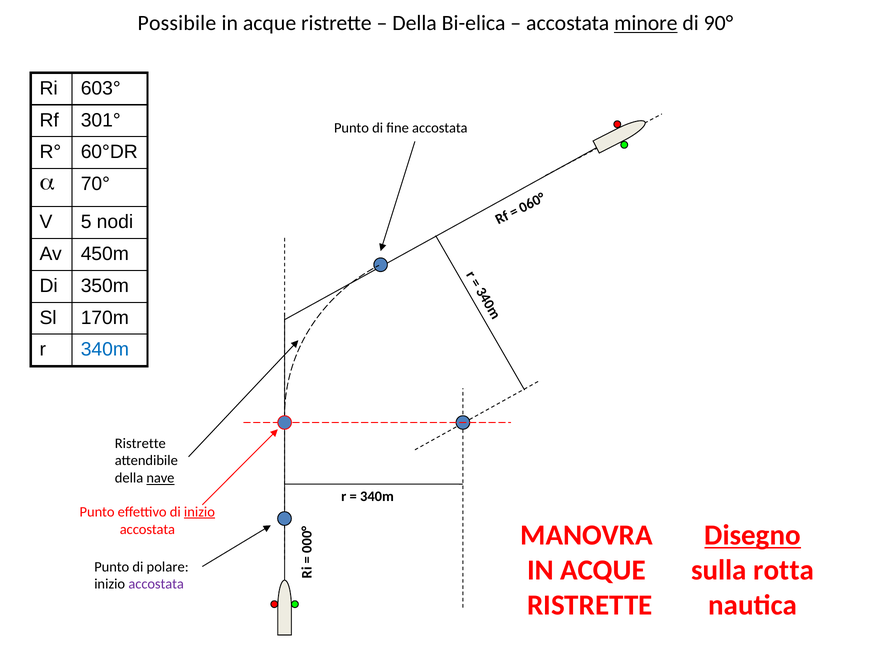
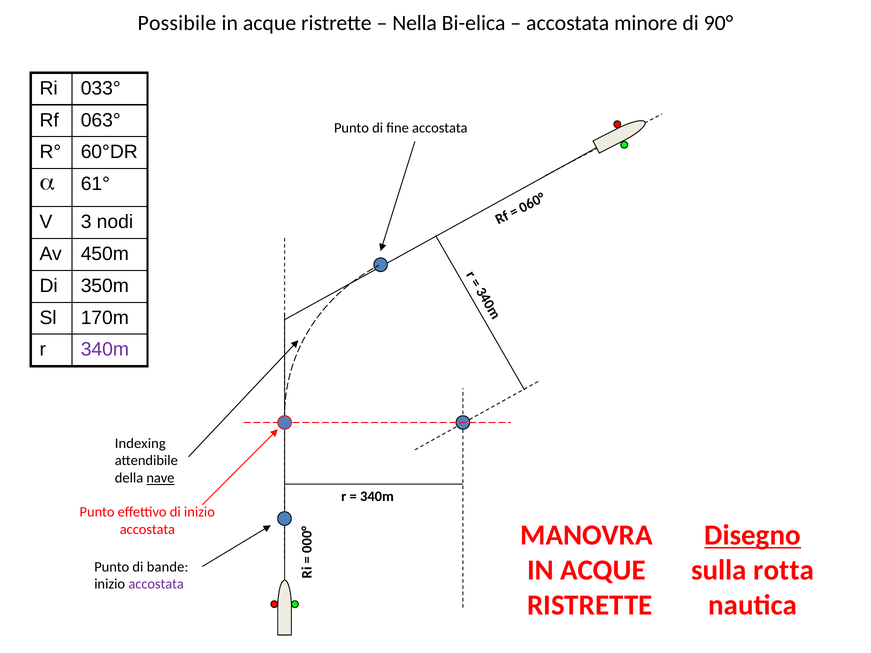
Della: Della -> Nella (415, 23)
minore underline: present -> none (646, 23)
603°: 603° -> 033° (101, 88)
301°: 301° -> 063° (101, 120)
70°: 70° -> 61° (95, 184)
V 5: 5 -> 3 (86, 222)
340m colour: blue -> purple (105, 350)
Ristrette: Ristrette -> Indexing (140, 443)
inizio underline: present -> none (199, 512)
polare: polare -> bande (168, 567)
